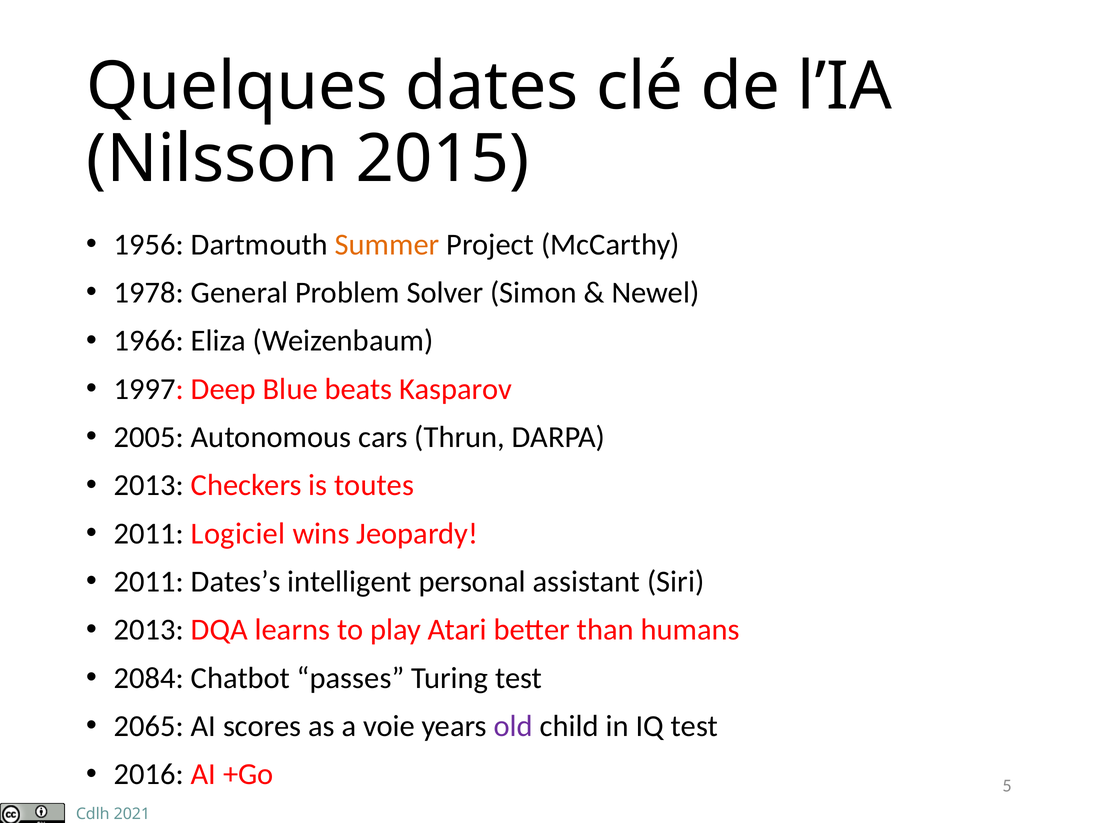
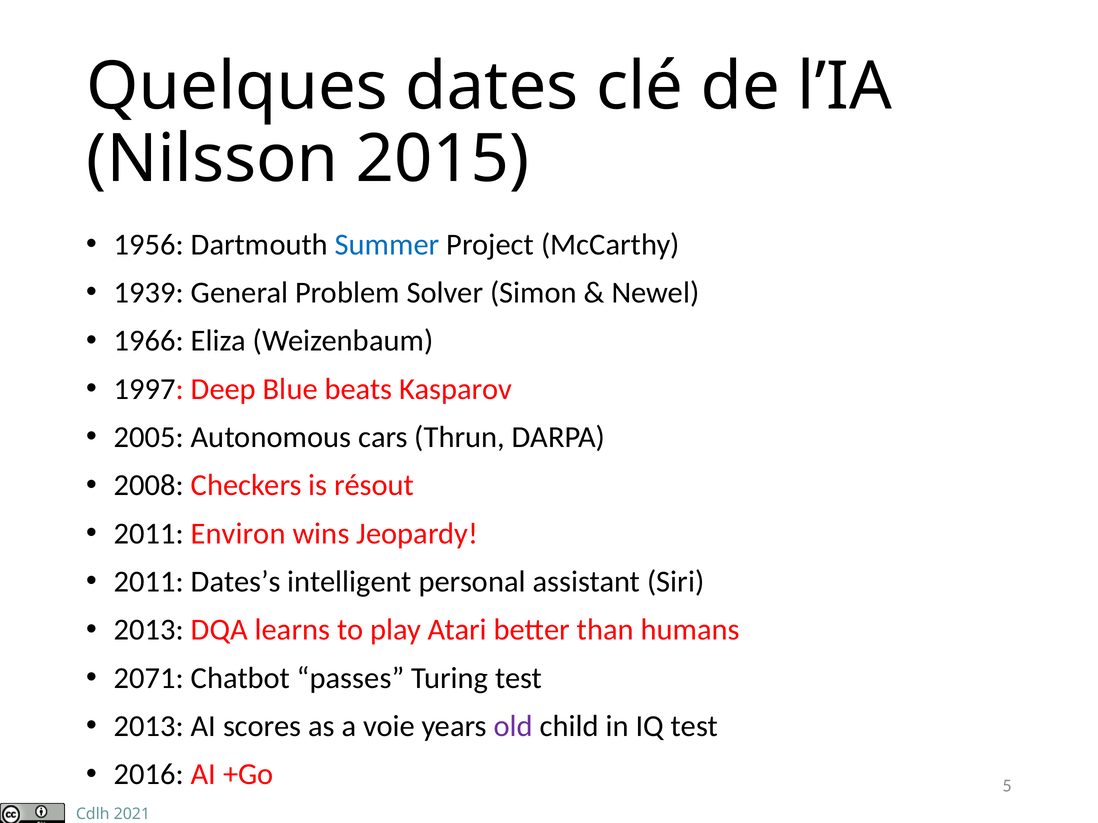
Summer colour: orange -> blue (387, 245)
1978: 1978 -> 1939 (149, 293)
2013: 2013 -> 2008 (149, 486)
toutes: toutes -> résout (374, 486)
Logiciel: Logiciel -> Environ (238, 534)
2084: 2084 -> 2071 (149, 678)
2065: 2065 -> 2013 (149, 727)
